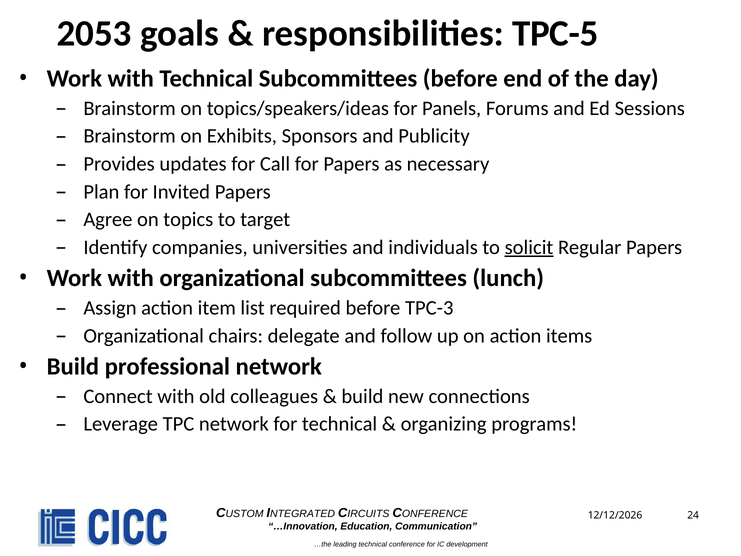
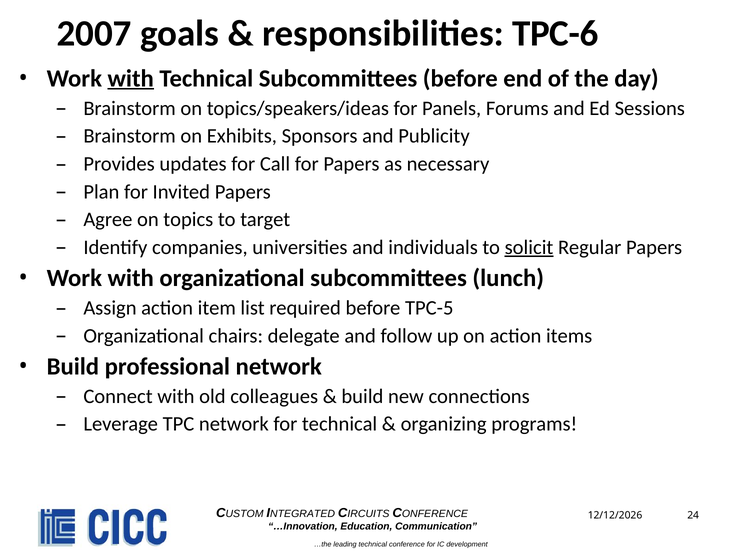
2053: 2053 -> 2007 (94, 33)
TPC-5: TPC-5 -> TPC-6 (555, 33)
with underline: none -> present (131, 78)
TPC-3: TPC-3 -> TPC-5 (429, 308)
